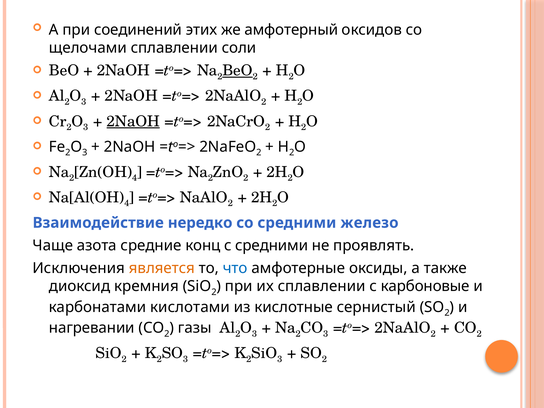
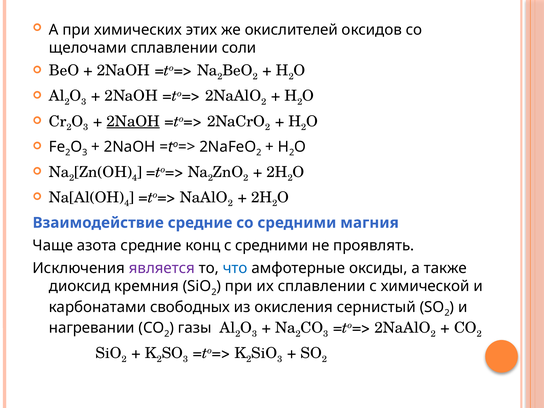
соединений: соединений -> химических (138, 30)
амфотерный: амфотерный -> окислителей (291, 30)
BeO underline: present -> none (237, 71)
Взаимодействие нередко: нередко -> средние (200, 223)
железо: железо -> магния (370, 223)
является colour: orange -> purple (162, 268)
карбоновые: карбоновые -> химической (425, 286)
кислотами: кислотами -> свободных (190, 307)
кислотные: кислотные -> окисления (294, 307)
